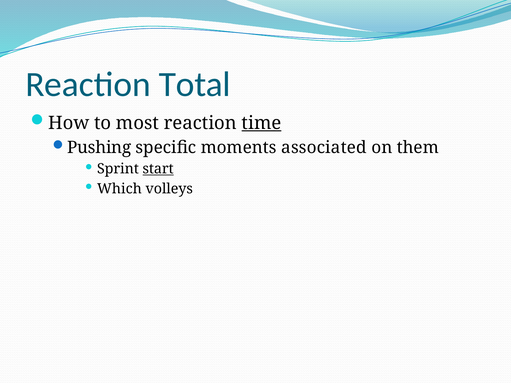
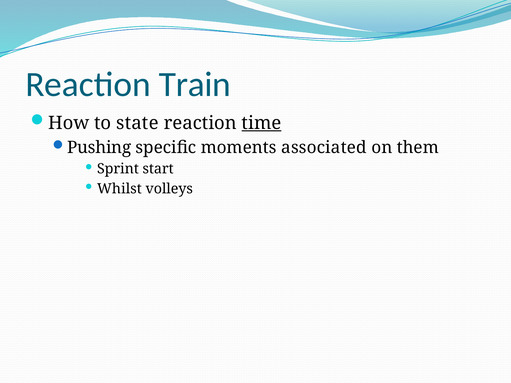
Total: Total -> Train (195, 84)
most: most -> state (137, 123)
start underline: present -> none (158, 169)
Which: Which -> Whilst (119, 189)
